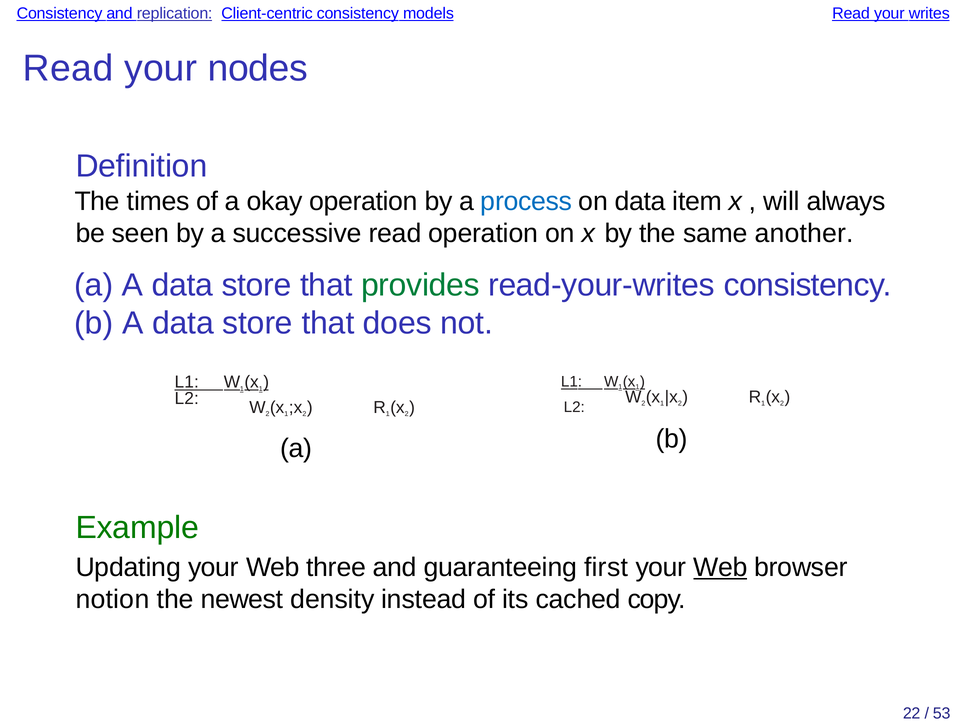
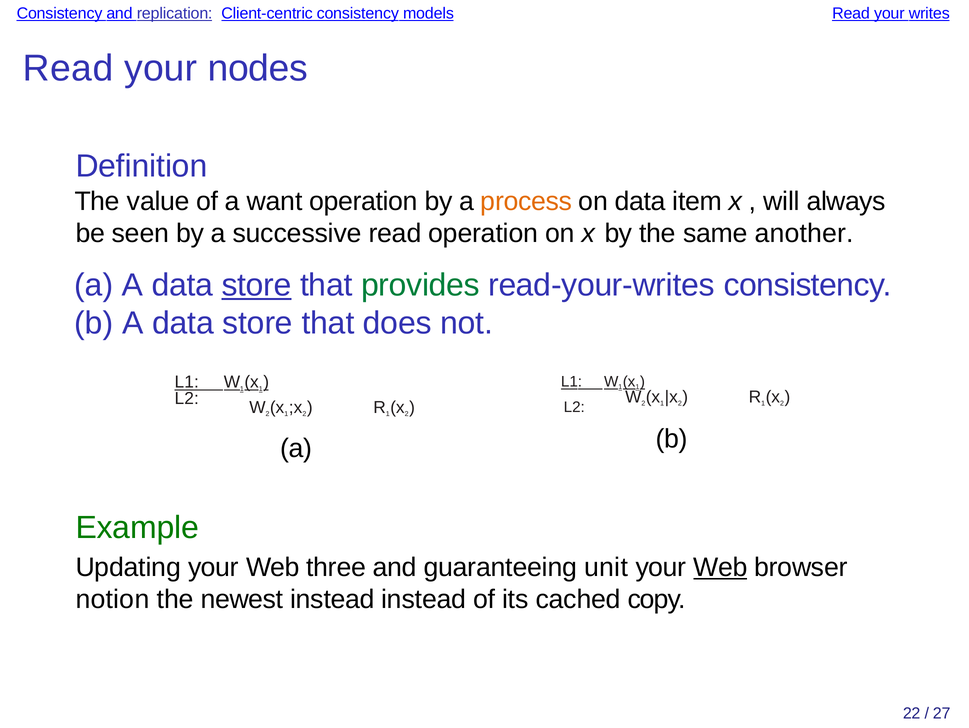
times: times -> value (158, 201)
okay: okay -> want (275, 201)
process colour: blue -> orange (526, 201)
store underline: none -> present (257, 285)
first: first -> unit (606, 567)
newest density: density -> instead (332, 599)
53: 53 -> 27 (942, 713)
